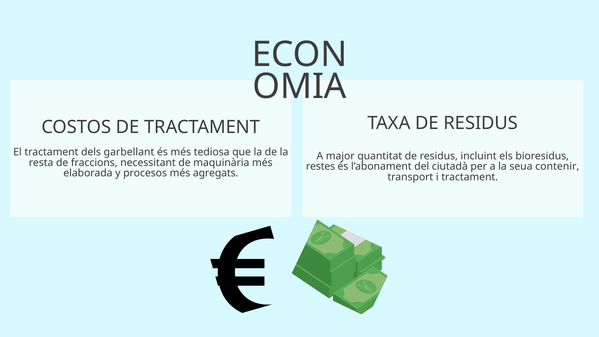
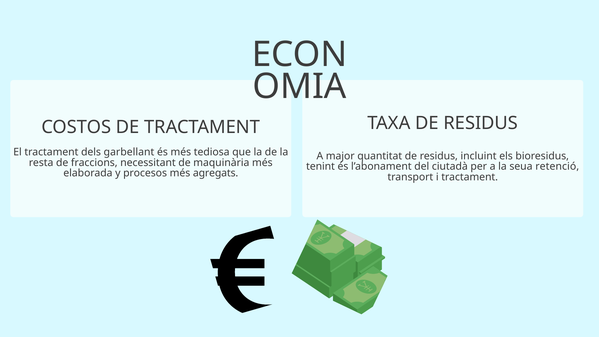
restes: restes -> tenint (320, 167)
contenir: contenir -> retenció (557, 167)
